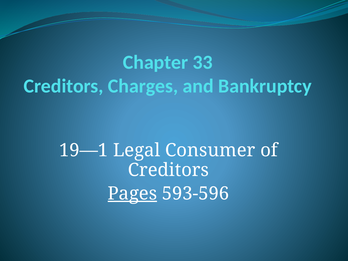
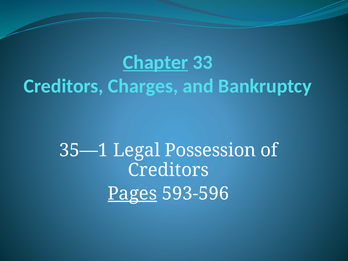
Chapter underline: none -> present (156, 62)
19—1: 19—1 -> 35—1 (84, 150)
Consumer: Consumer -> Possession (210, 150)
